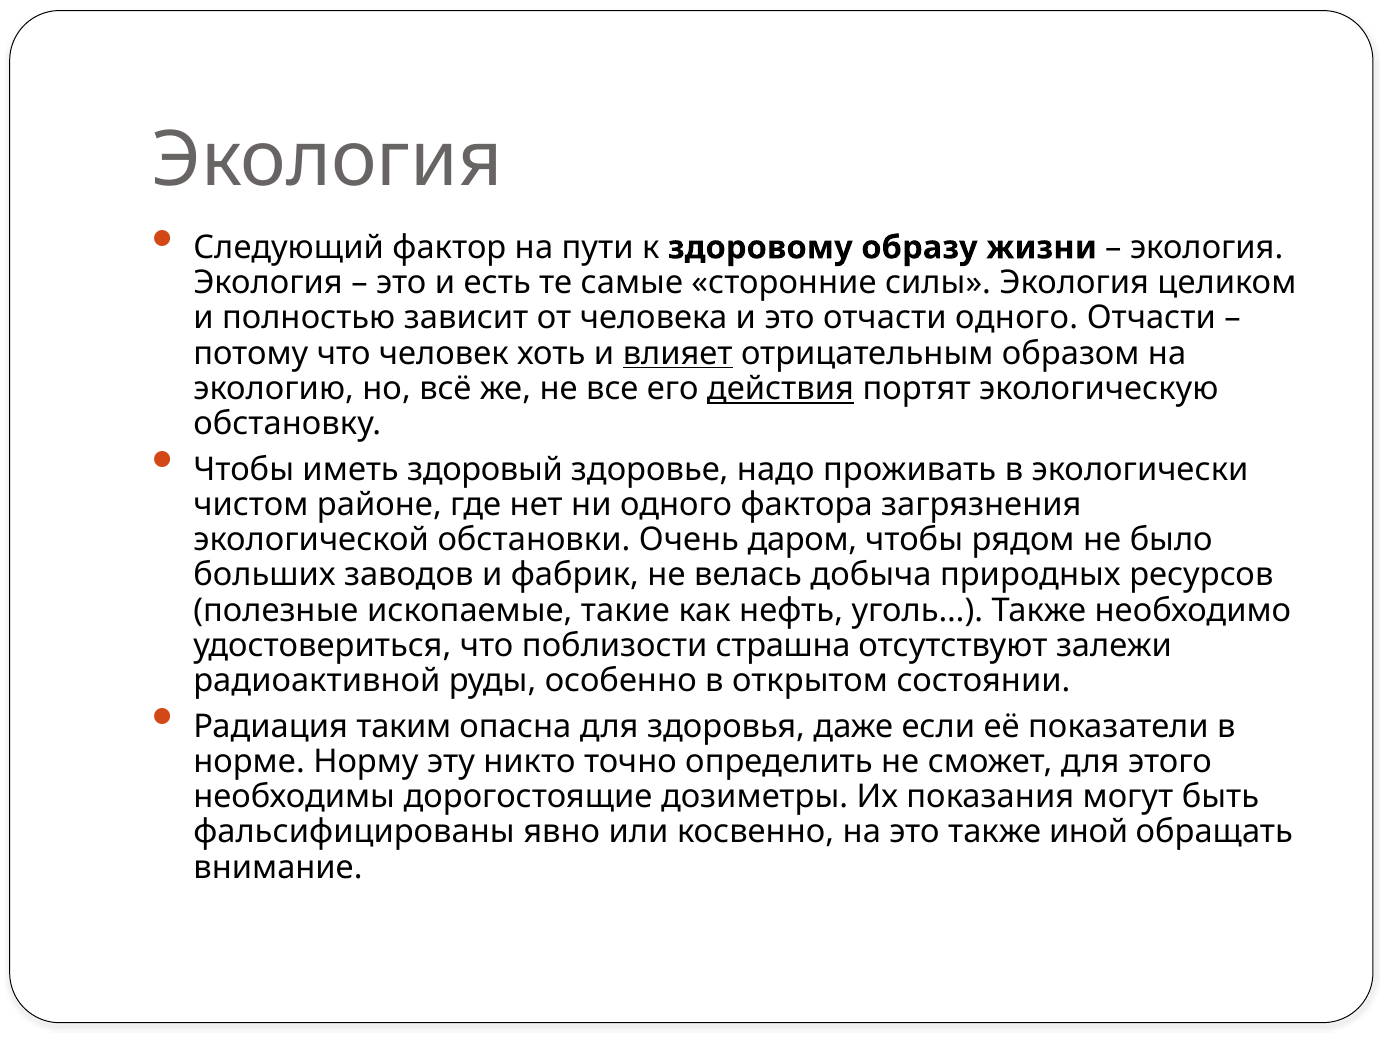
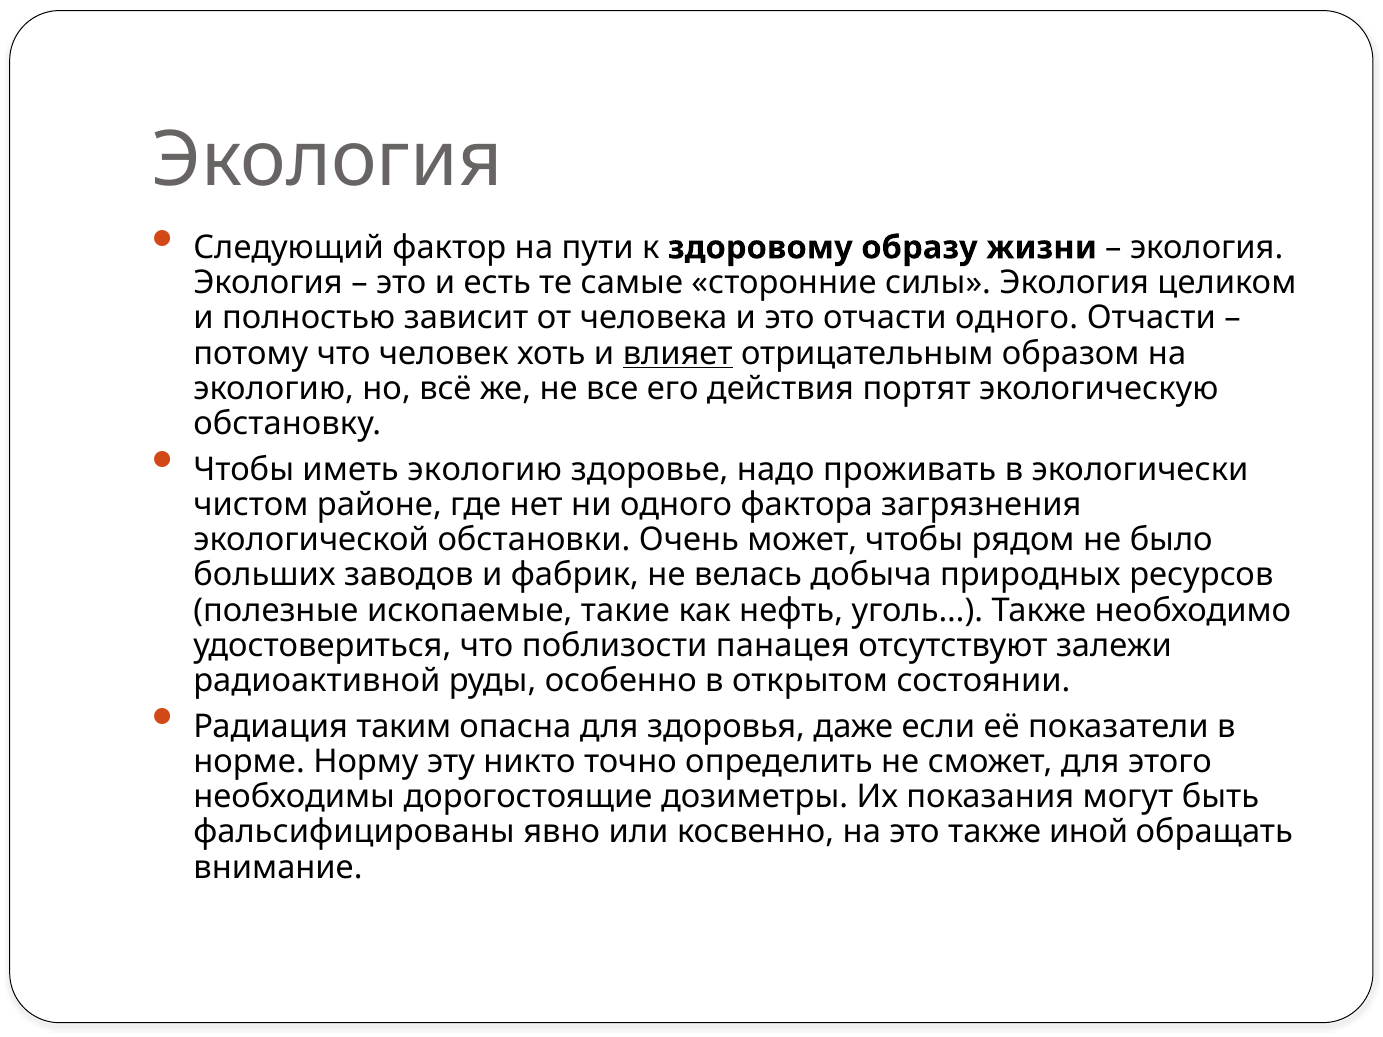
действия underline: present -> none (780, 389)
иметь здоровый: здоровый -> экологию (485, 469)
даром: даром -> может (802, 540)
страшна: страшна -> панацея (783, 646)
